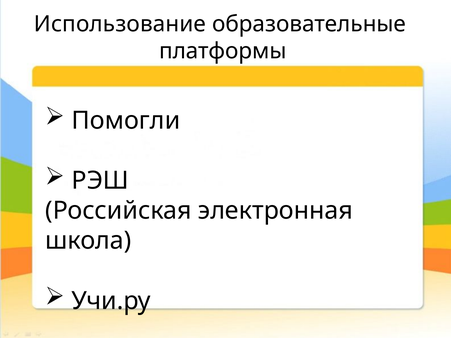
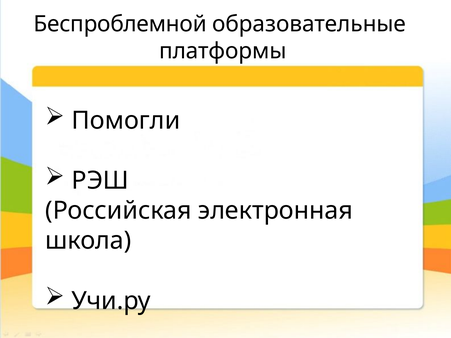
Использование: Использование -> Беспроблемной (120, 24)
